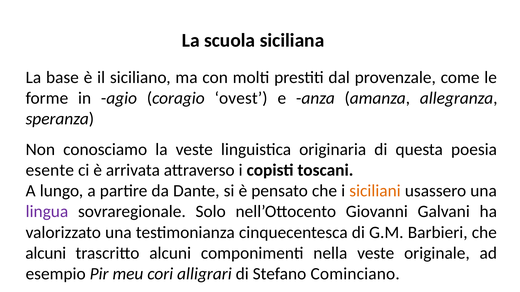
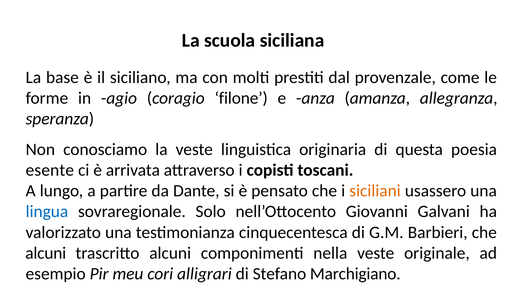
ovest: ovest -> filone (241, 98)
lingua colour: purple -> blue (47, 212)
Cominciano: Cominciano -> Marchigiano (355, 274)
